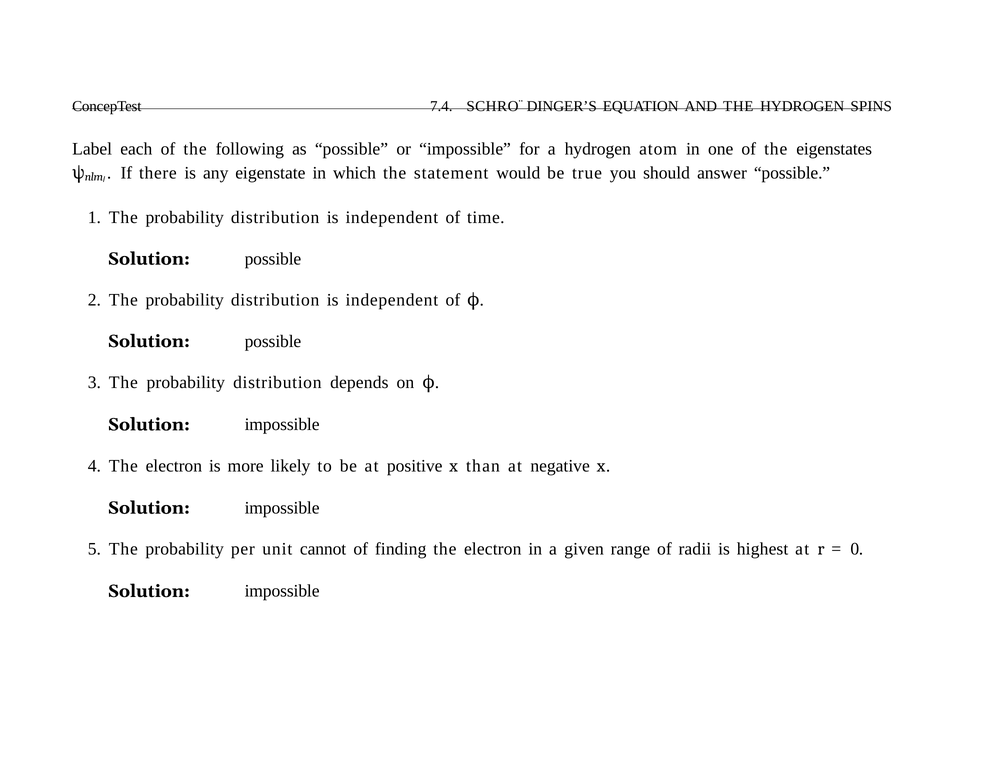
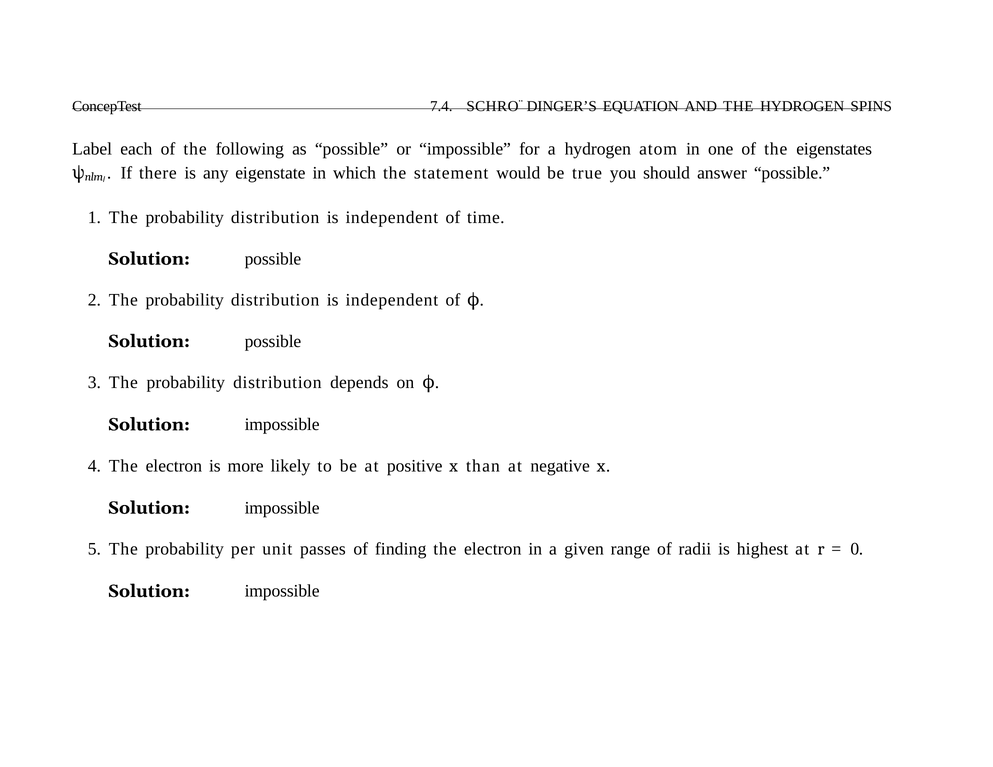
cannot: cannot -> passes (323, 549)
